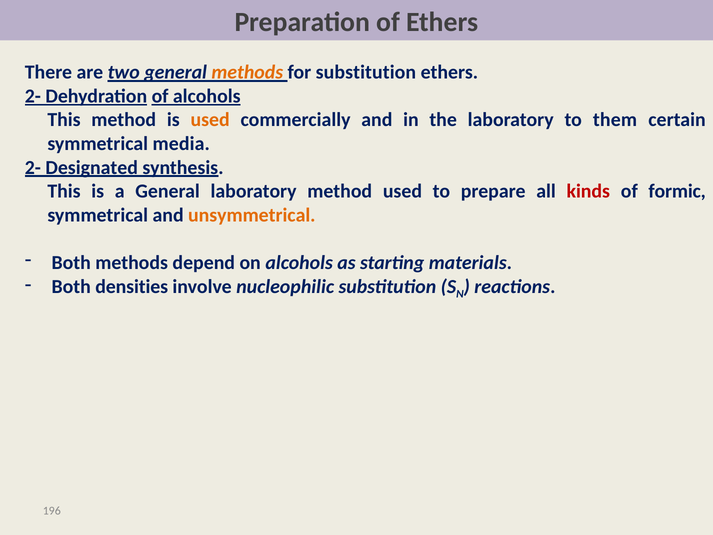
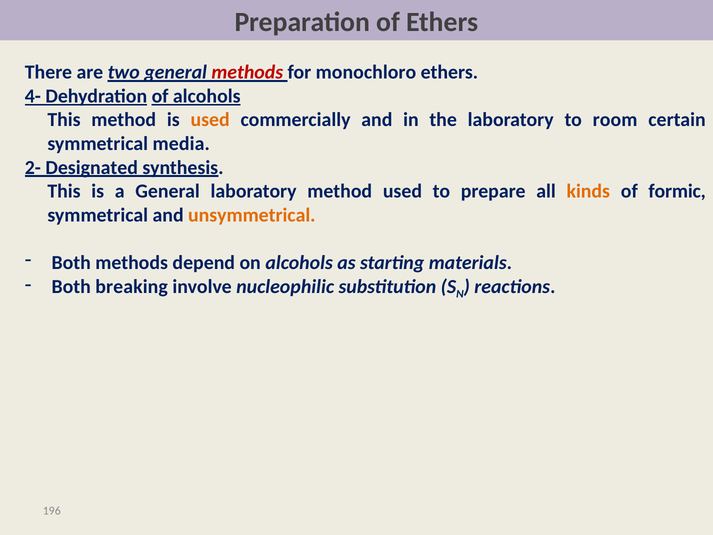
methods colour: orange -> red (247, 72)
for substitution: substitution -> monochloro (366, 72)
2-: 2- -> 4- (33, 96)
them: them -> room (615, 120)
kinds colour: red -> orange (588, 191)
densities: densities -> breaking (132, 286)
